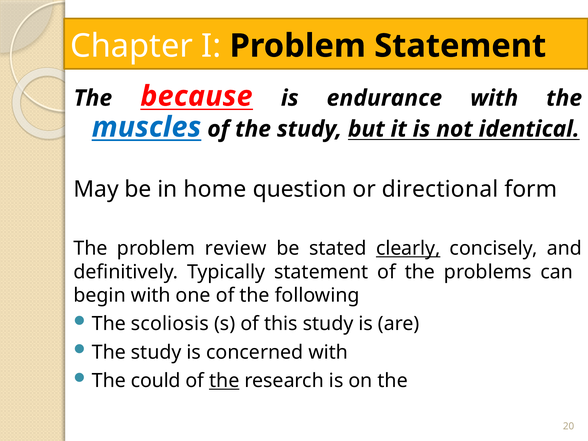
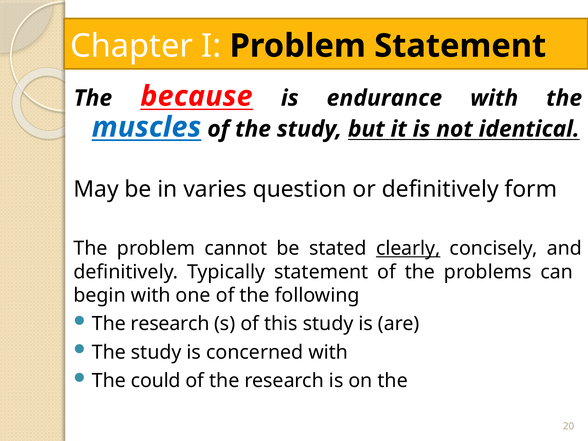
home: home -> varies (215, 189)
or directional: directional -> definitively (440, 189)
review: review -> cannot (236, 248)
scoliosis: scoliosis -> research (170, 324)
the underline: present -> none (224, 381)
